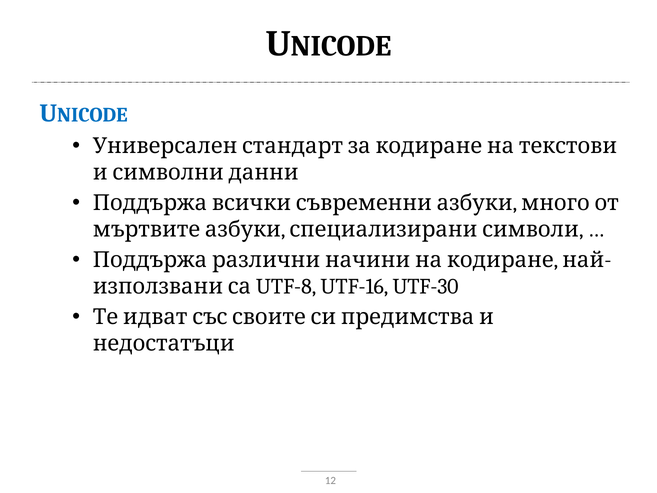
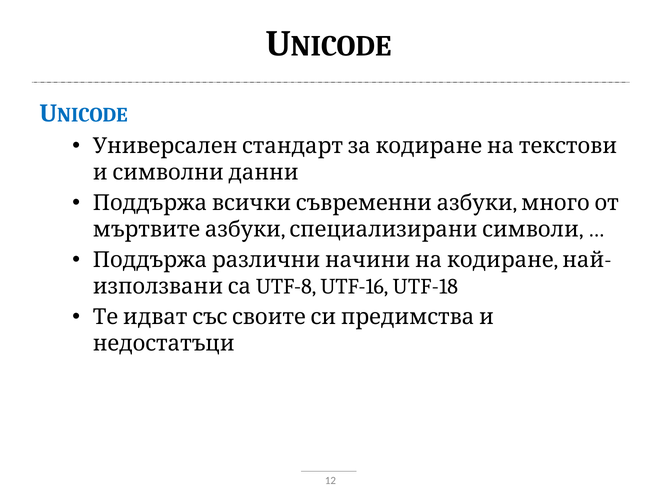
UTF-30: UTF-30 -> UTF-18 (425, 286)
